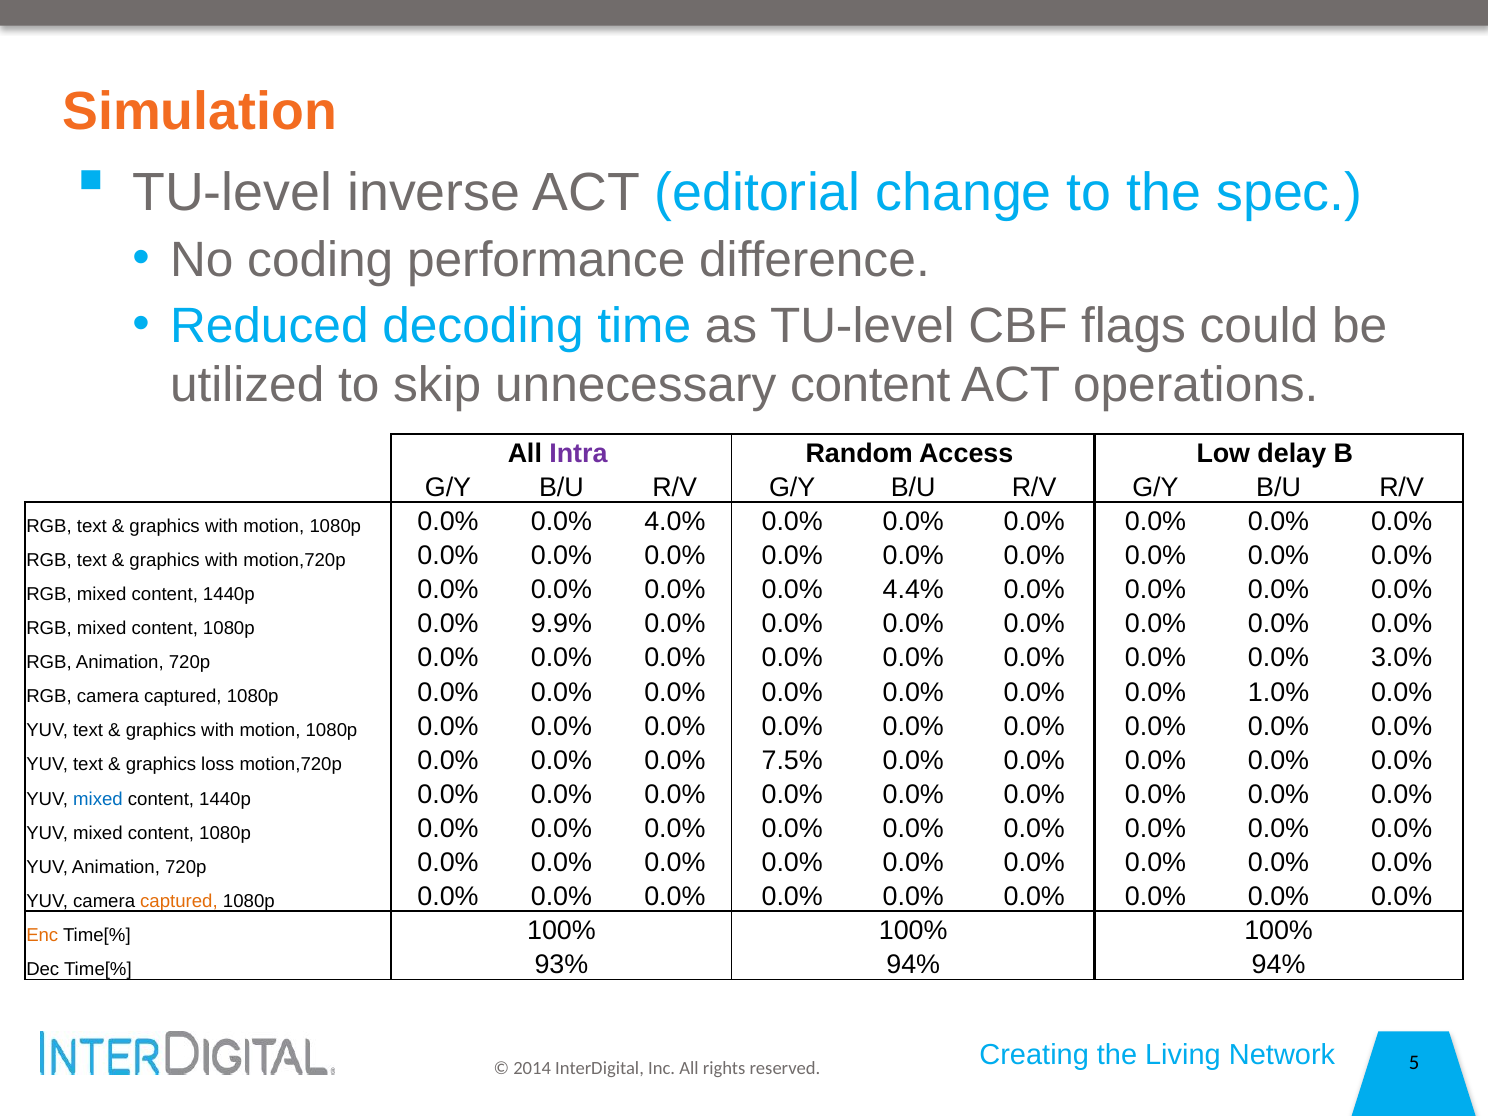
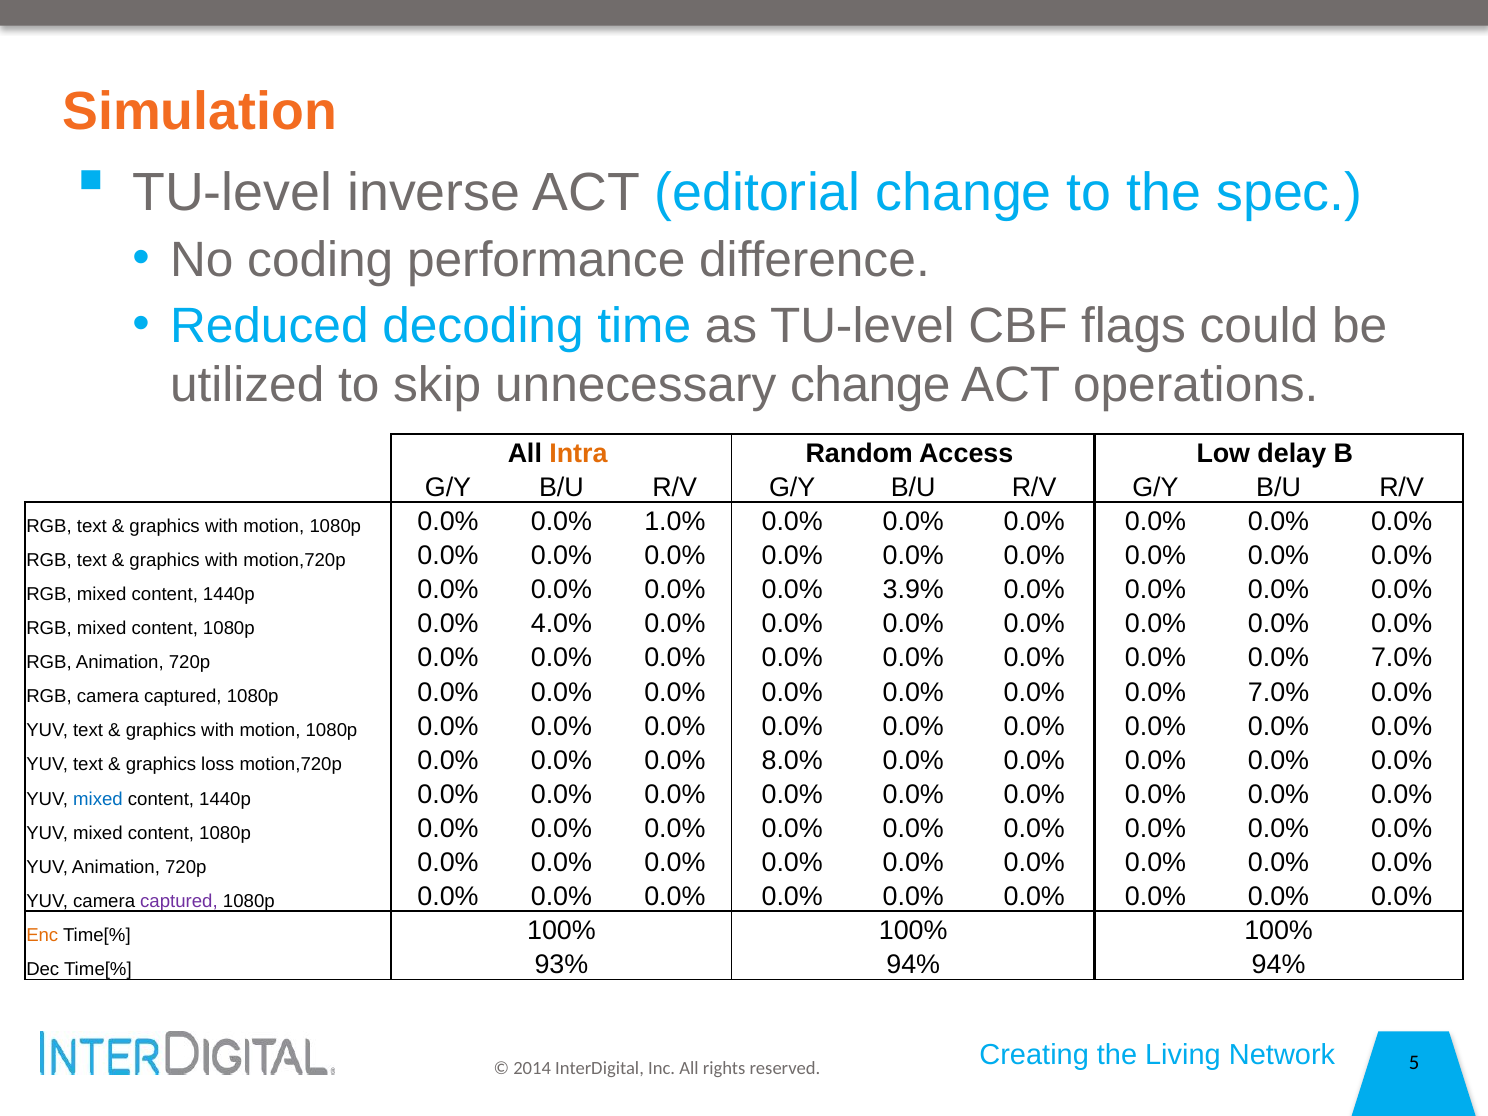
unnecessary content: content -> change (870, 386)
Intra colour: purple -> orange (578, 454)
4.0%: 4.0% -> 1.0% (675, 522)
4.4%: 4.4% -> 3.9% (913, 590)
9.9%: 9.9% -> 4.0% (561, 624)
0.0% 0.0% 3.0%: 3.0% -> 7.0% (1402, 658)
1.0%: 1.0% -> 7.0% (1279, 692)
7.5%: 7.5% -> 8.0% (792, 760)
captured colour: orange -> purple (179, 901)
